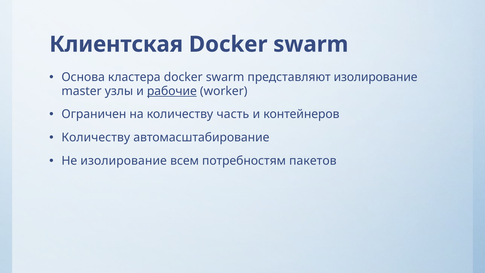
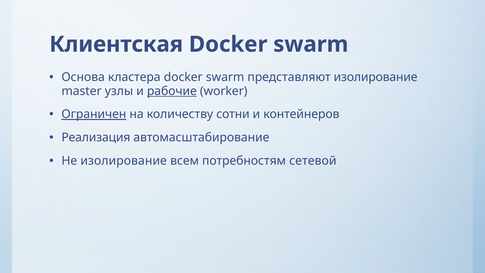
Ограничен underline: none -> present (94, 114)
часть: часть -> сотни (233, 114)
Количеству: Количеству -> Реализация (96, 138)
пакетов: пакетов -> сетевой (313, 161)
